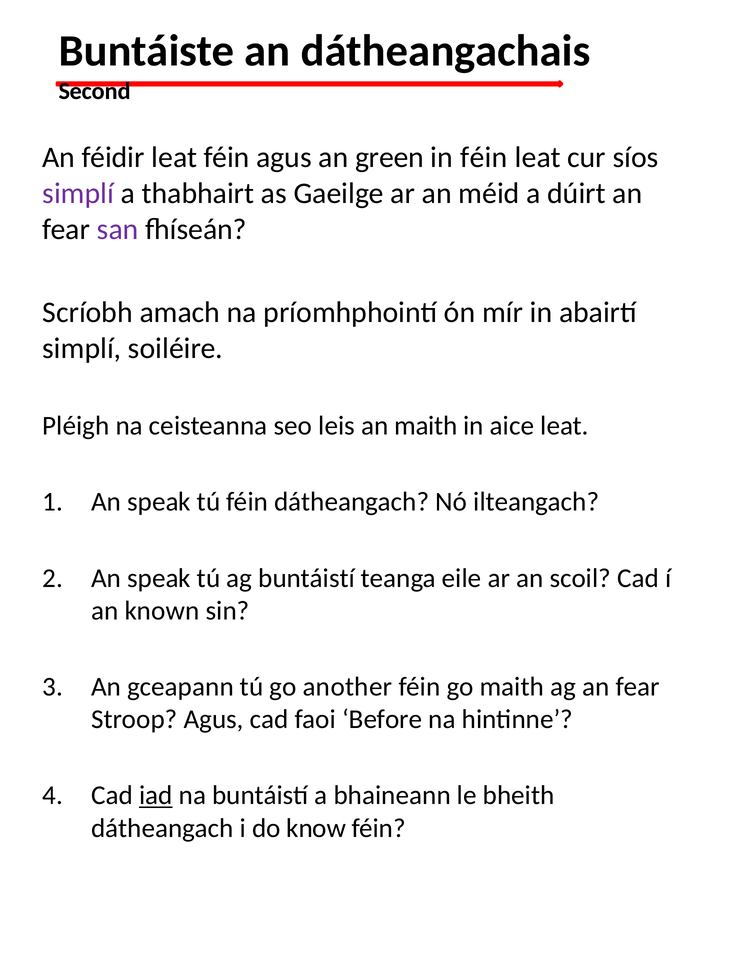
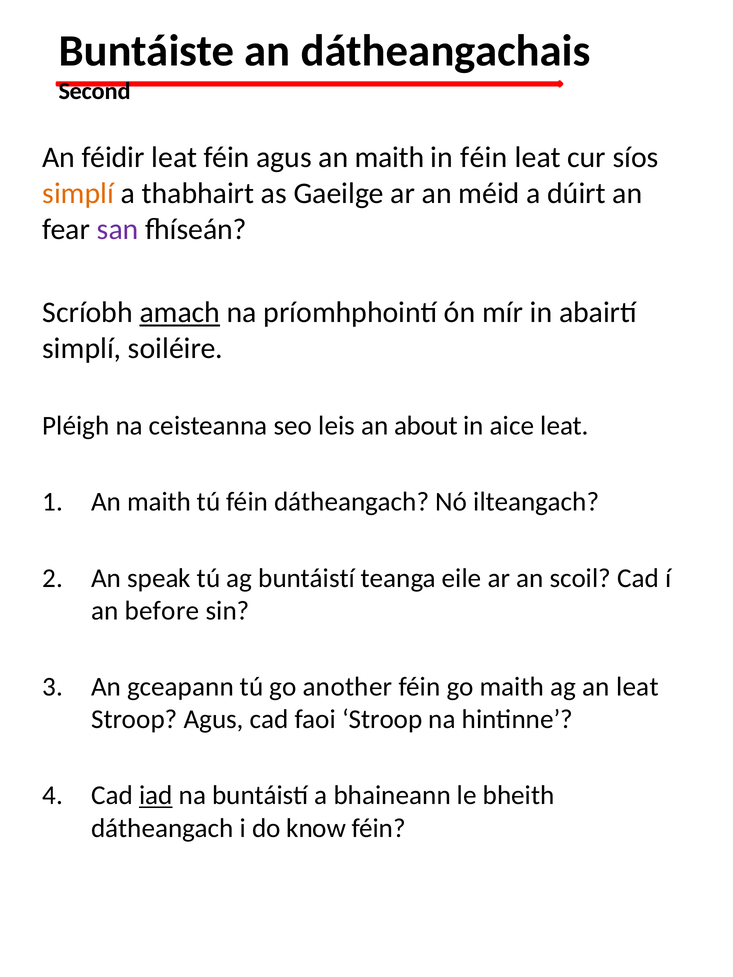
agus an green: green -> maith (390, 158)
simplí colour: purple -> orange (78, 193)
amach underline: none -> present (180, 313)
an maith: maith -> about (426, 426)
speak: speak -> maith (159, 502)
known: known -> before (162, 611)
ag an fear: fear -> leat (637, 687)
faoi Before: Before -> Stroop (382, 720)
